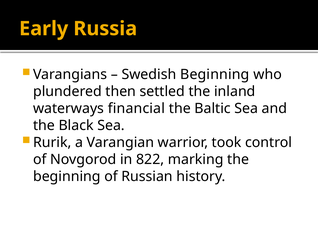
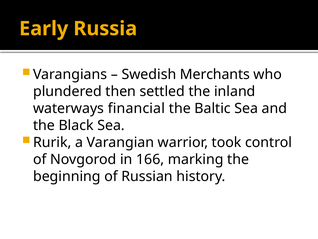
Swedish Beginning: Beginning -> Merchants (215, 74)
822: 822 -> 166 (150, 159)
